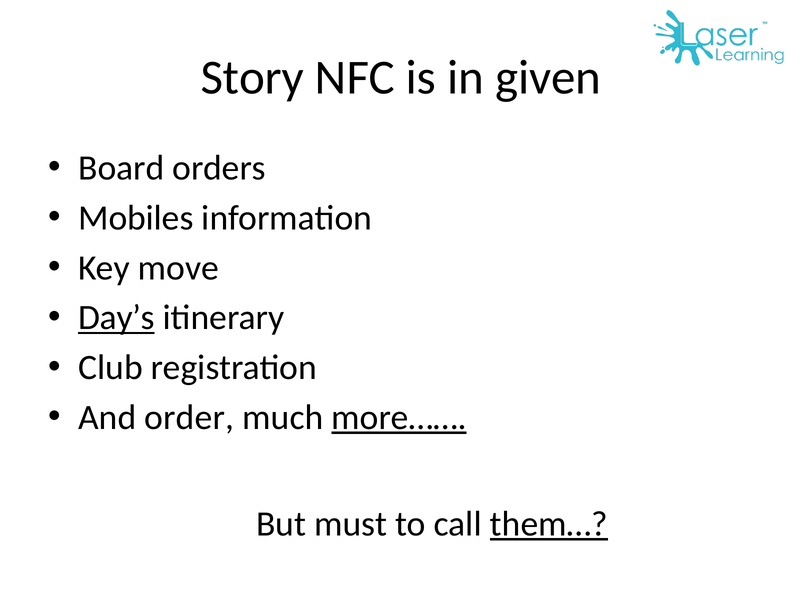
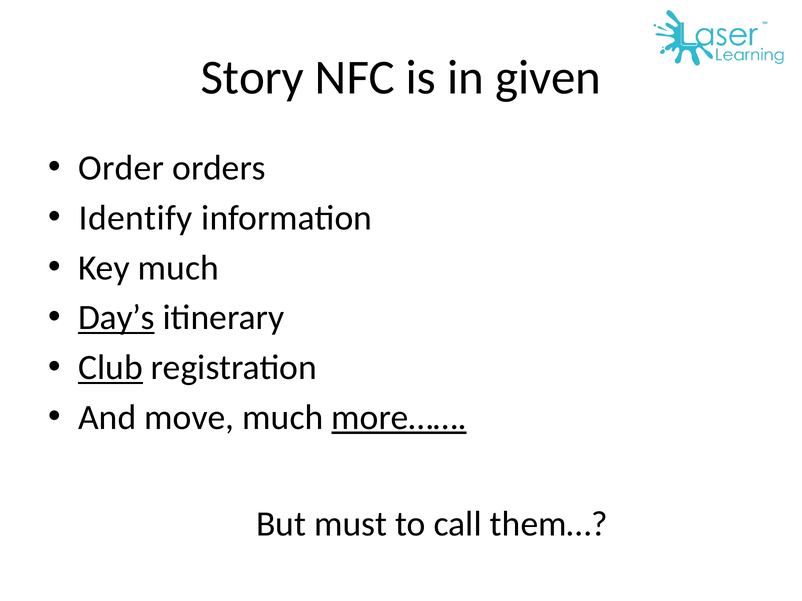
Board: Board -> Order (121, 168)
Mobiles: Mobiles -> Identify (136, 218)
Key move: move -> much (178, 268)
Club underline: none -> present (110, 368)
order: order -> move (189, 418)
them… underline: present -> none (549, 524)
